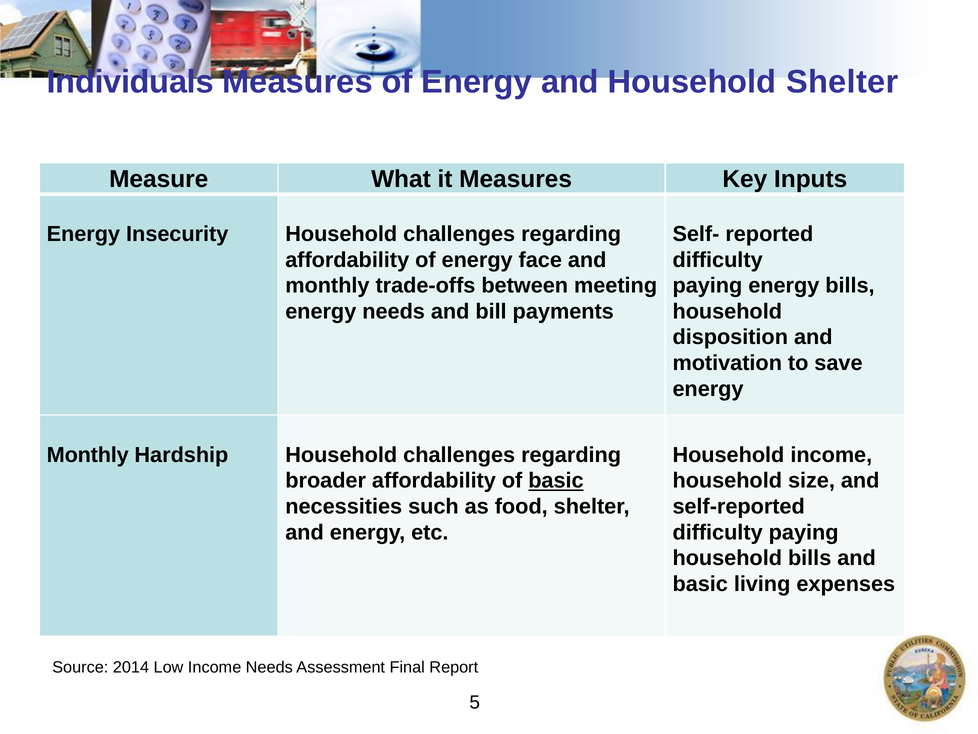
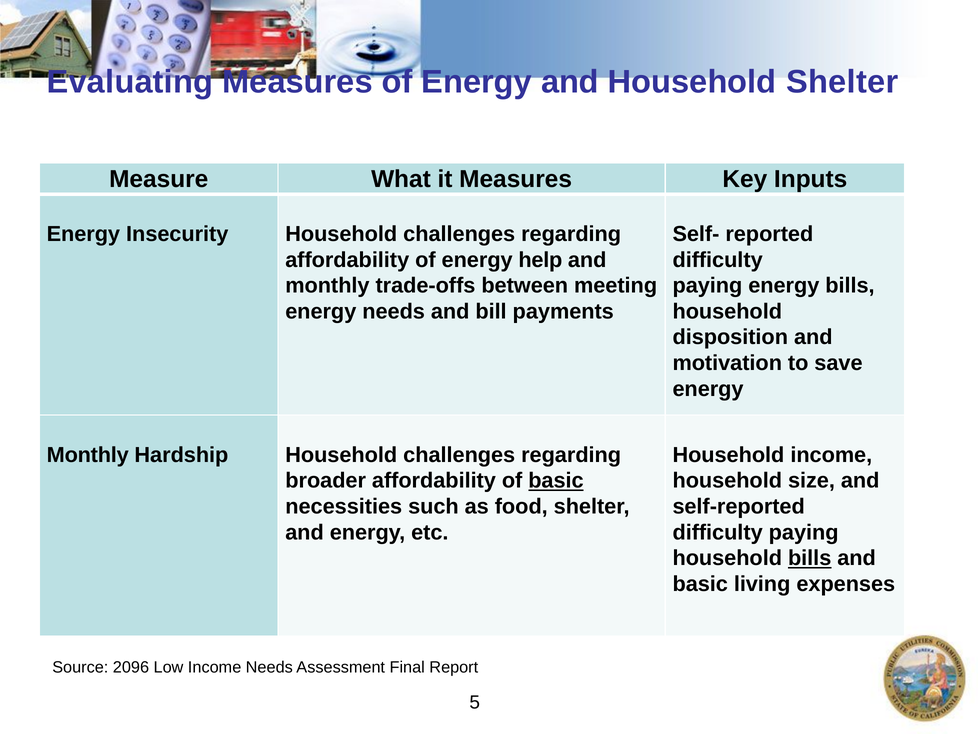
Individuals: Individuals -> Evaluating (130, 82)
face: face -> help (540, 260)
bills underline: none -> present (810, 558)
2014: 2014 -> 2096 (131, 667)
